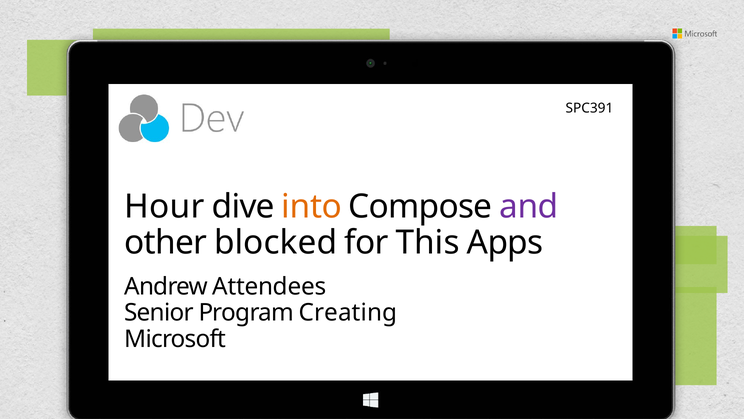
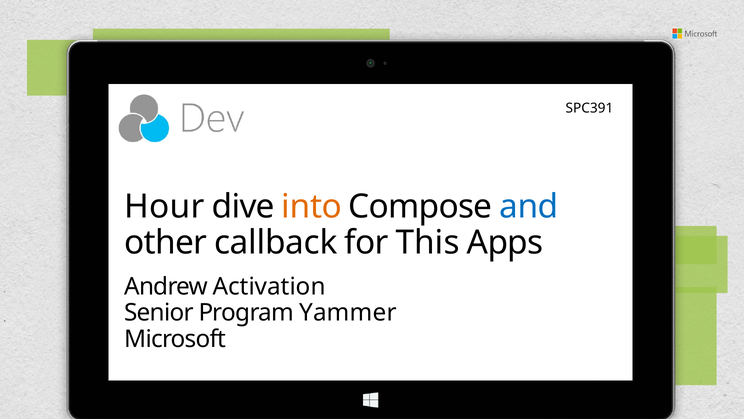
and colour: purple -> blue (529, 206)
blocked: blocked -> callback (276, 243)
Attendees: Attendees -> Activation (269, 286)
Creating: Creating -> Yammer (348, 313)
